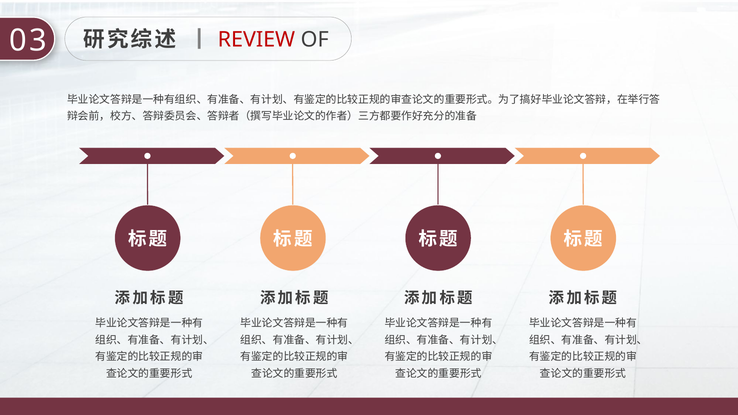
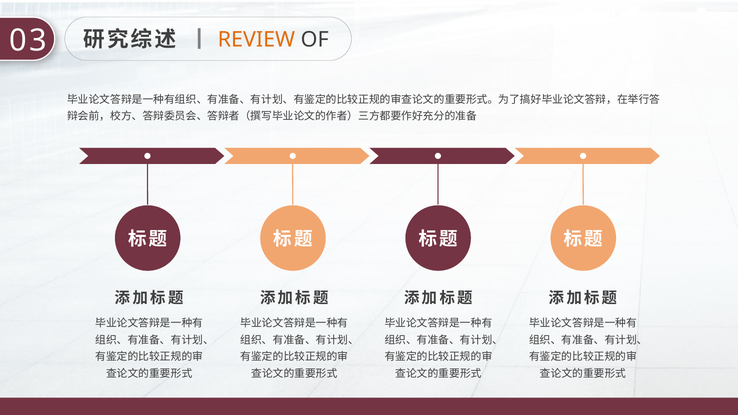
REVIEW colour: red -> orange (256, 40)
